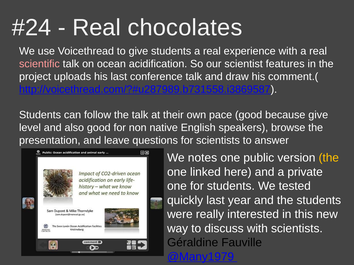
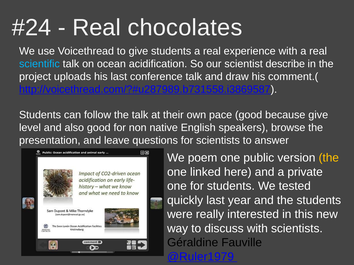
scientific colour: pink -> light blue (39, 64)
features: features -> describe (285, 64)
notes: notes -> poem (203, 158)
@Many1979: @Many1979 -> @Ruler1979 (201, 257)
